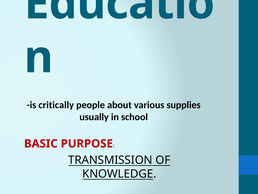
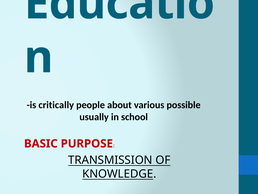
supplies: supplies -> possible (184, 105)
